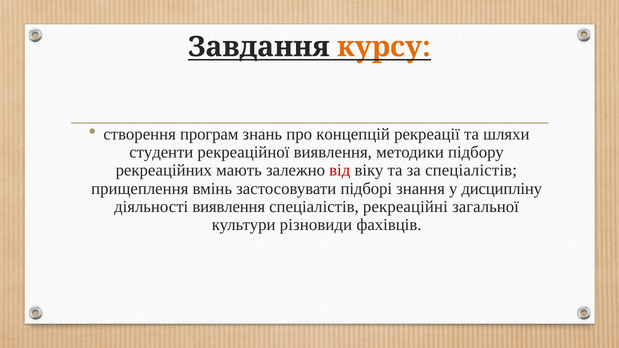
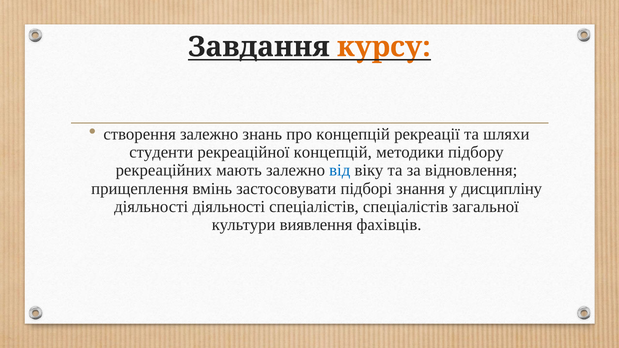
створення програм: програм -> залежно (209, 134)
рекреаційної виявлення: виявлення -> концепцій (333, 152)
від colour: red -> blue (340, 170)
за спеціалістів: спеціалістів -> відновлення (471, 170)
діяльності виявлення: виявлення -> діяльності (229, 207)
спеціалістів рекреаційні: рекреаційні -> спеціалістів (406, 207)
різновиди: різновиди -> виявлення (316, 225)
